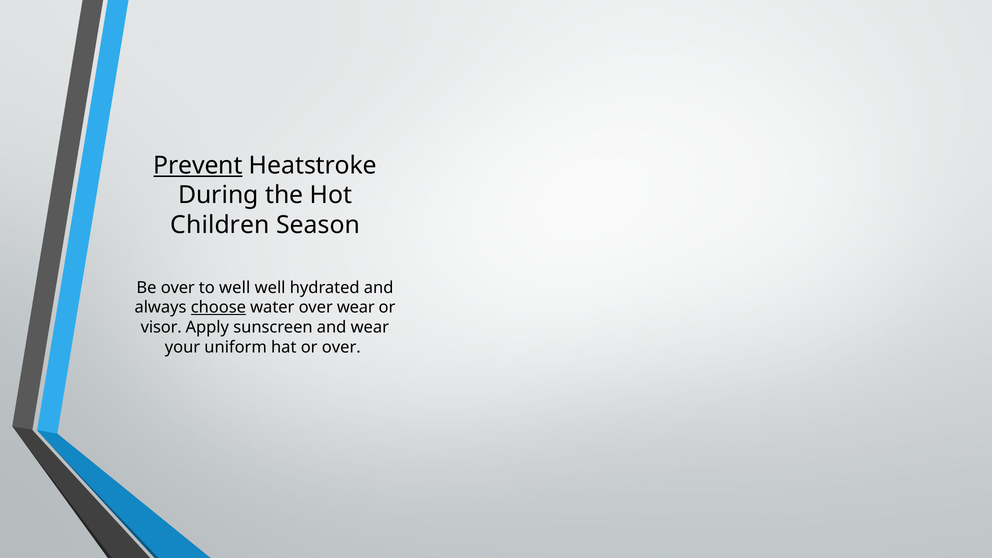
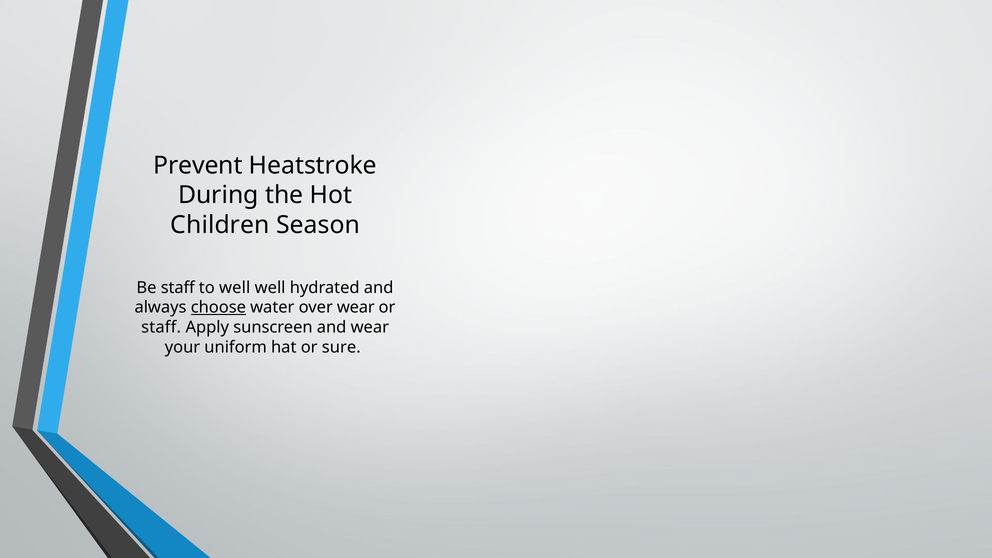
Prevent underline: present -> none (198, 165)
Be over: over -> staff (178, 288)
visor: visor -> staff (161, 327)
or over: over -> sure (341, 347)
